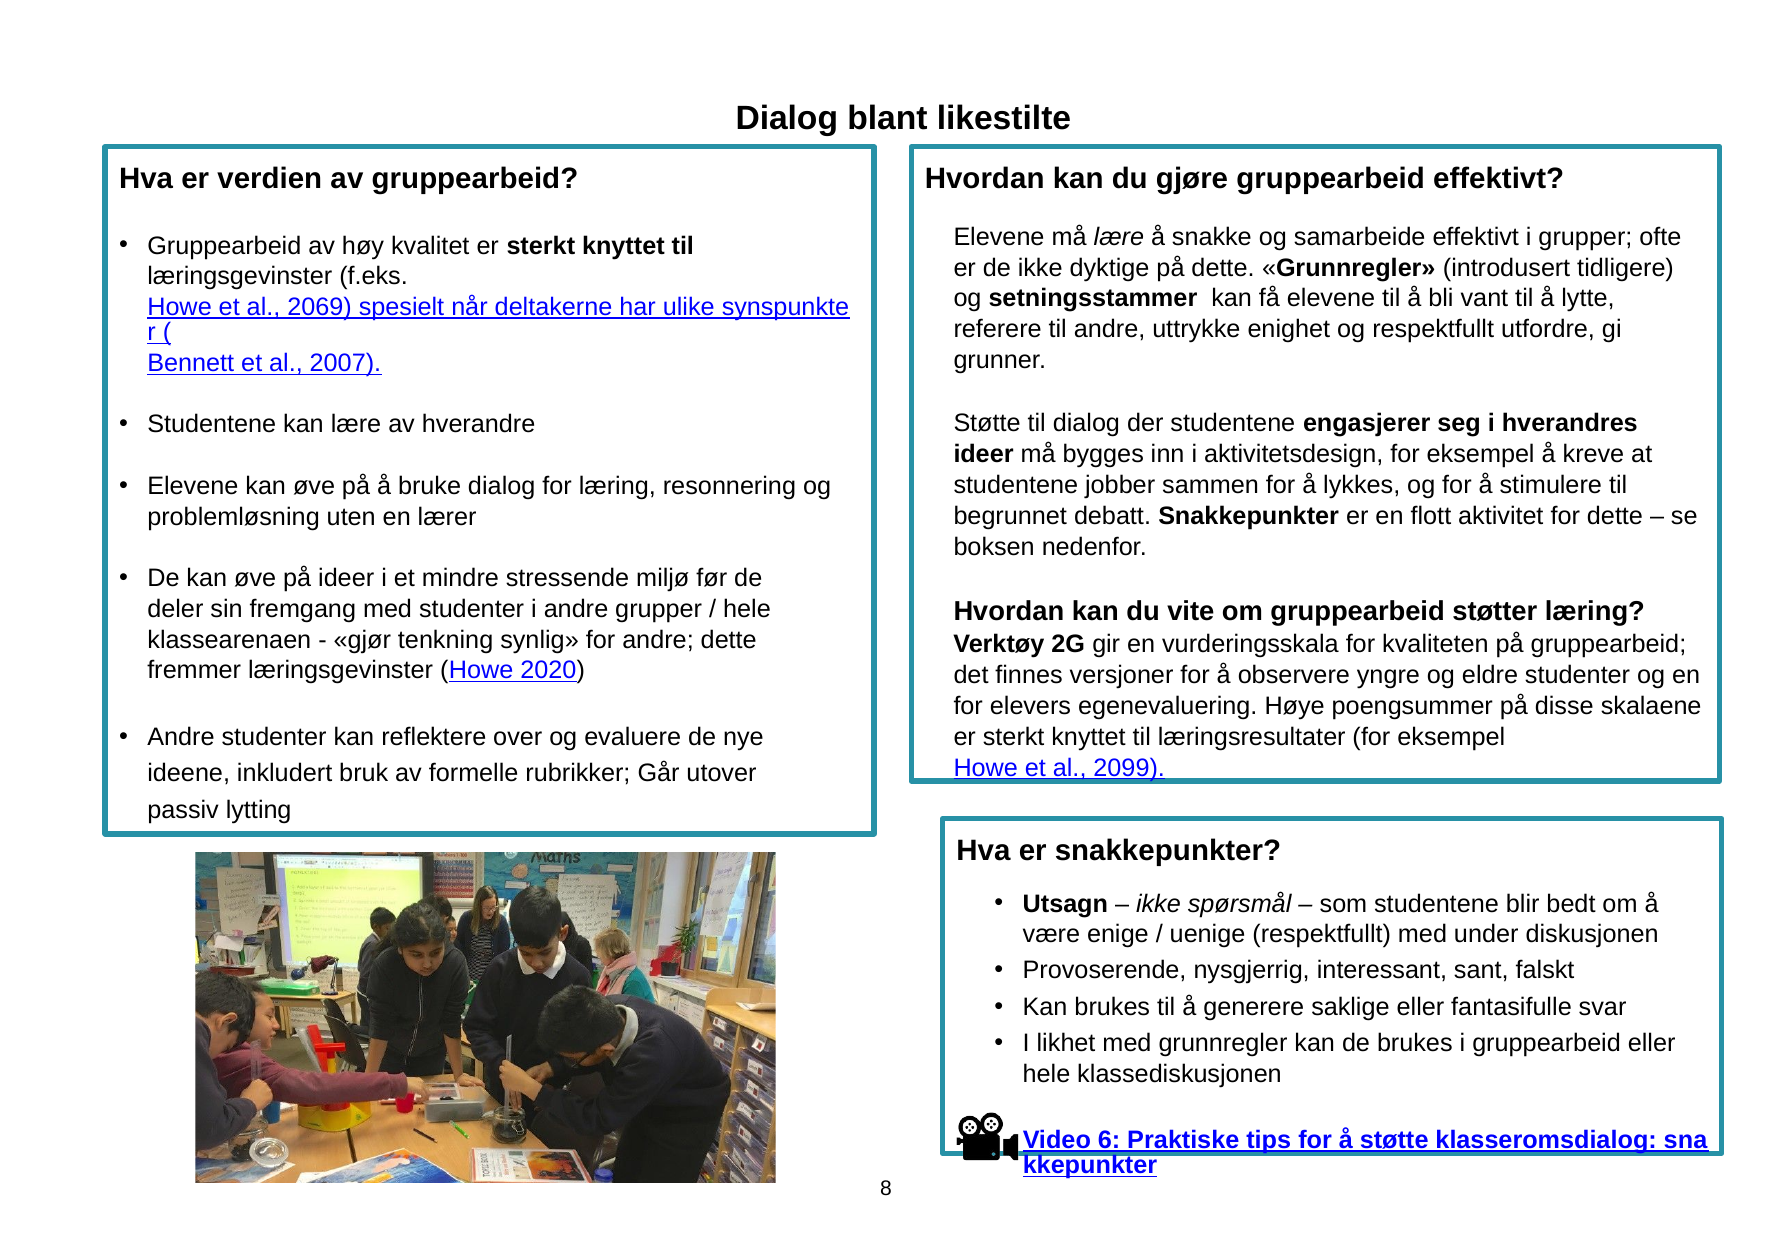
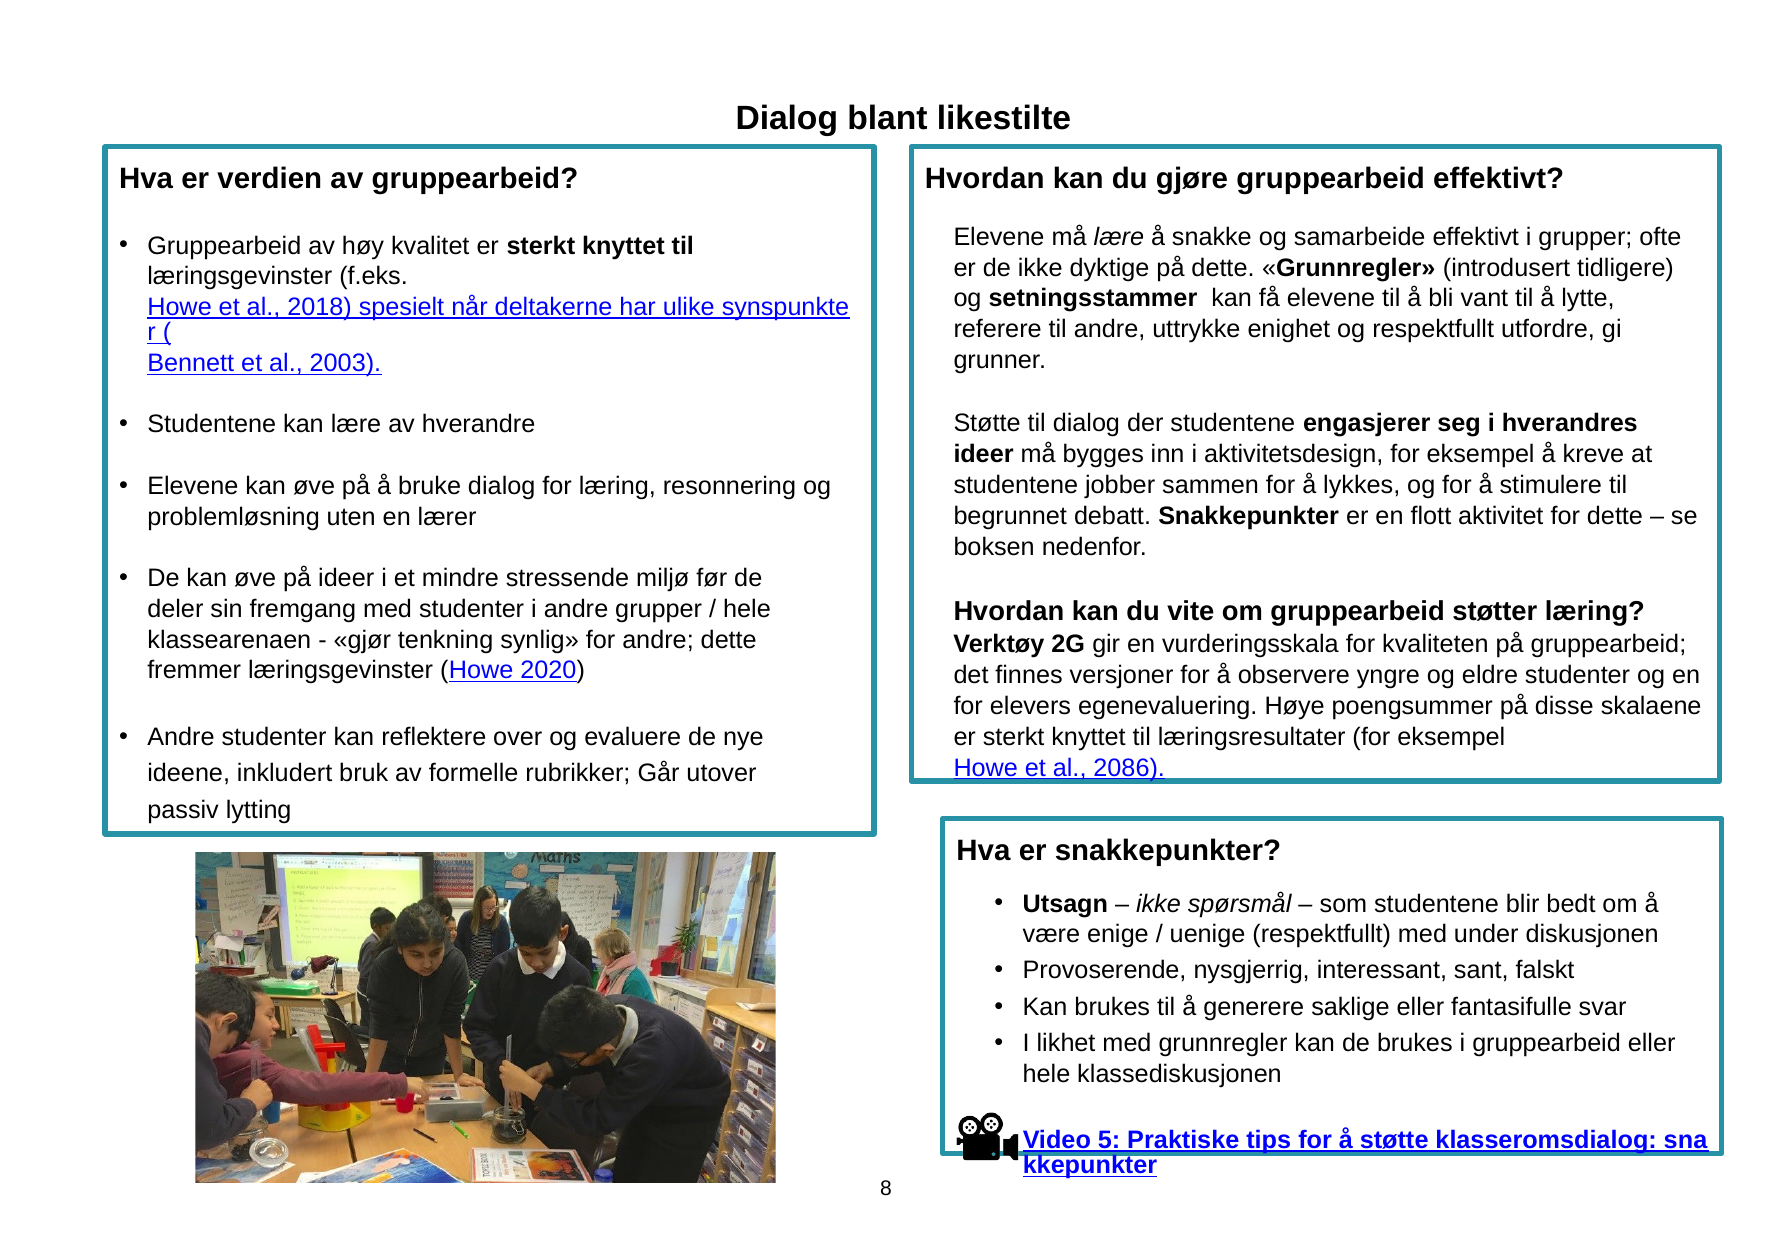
2069: 2069 -> 2018 (320, 307)
2007: 2007 -> 2003 (345, 363)
2099: 2099 -> 2086 (1129, 768)
6: 6 -> 5 (1109, 1140)
